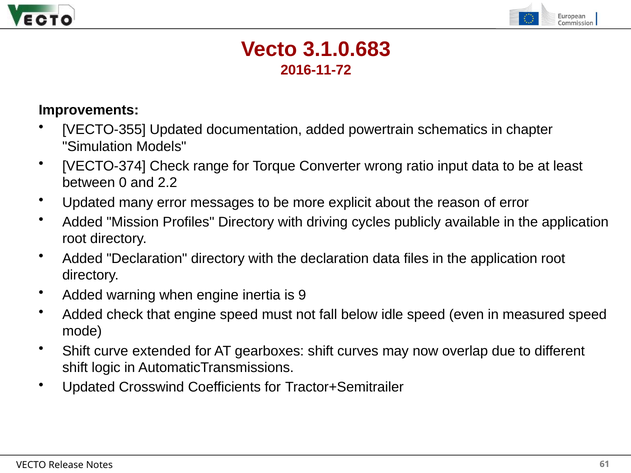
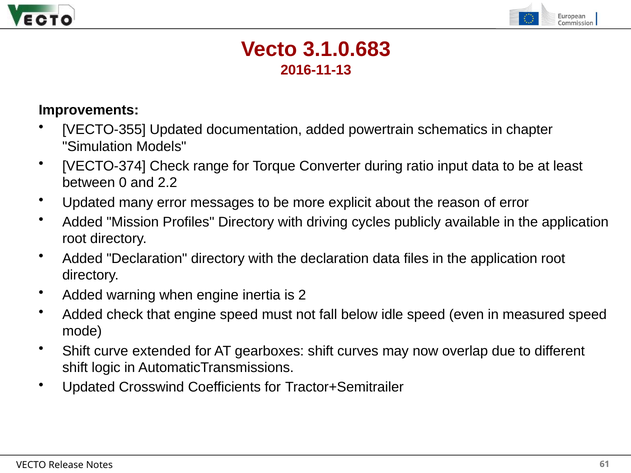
2016-11-72: 2016-11-72 -> 2016-11-13 (316, 70)
wrong: wrong -> during (384, 166)
9: 9 -> 2 (302, 295)
